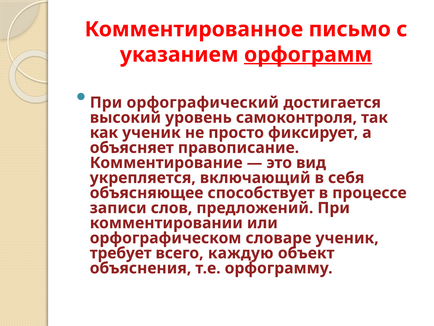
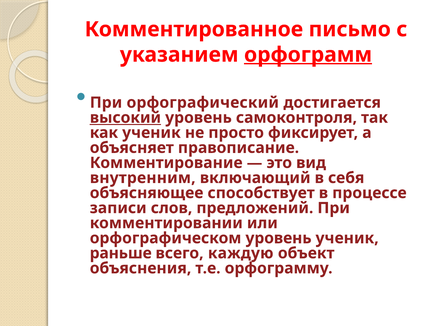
высокий underline: none -> present (125, 117)
укрепляется: укрепляется -> внутренним (143, 178)
орфографическом словаре: словаре -> уровень (279, 238)
требует: требует -> раньше (121, 253)
